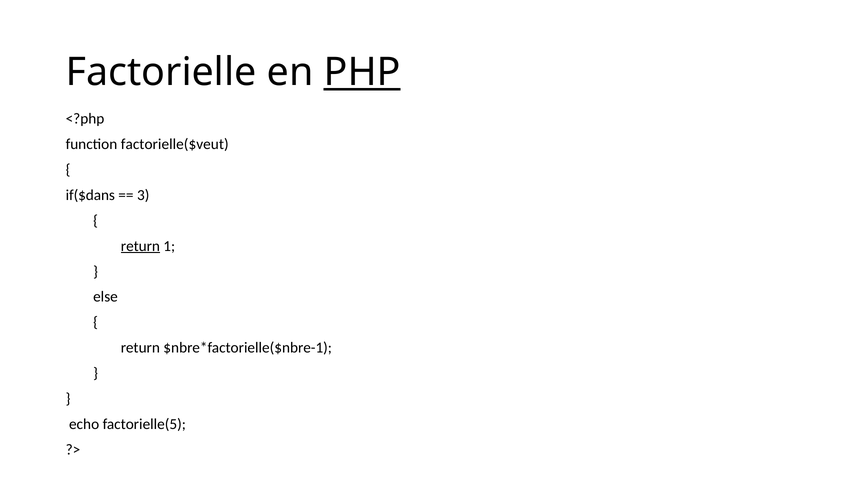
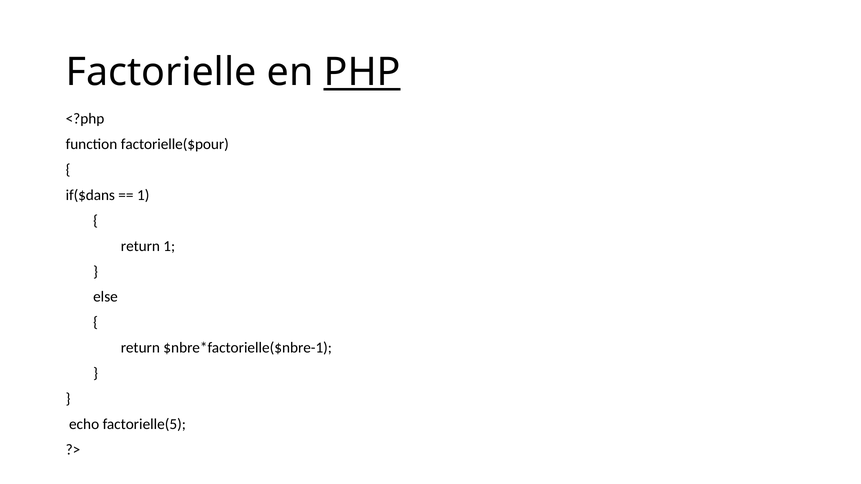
factorielle($veut: factorielle($veut -> factorielle($pour (175, 144)
3: 3 -> 1 (143, 195)
return underline: present -> none (140, 246)
